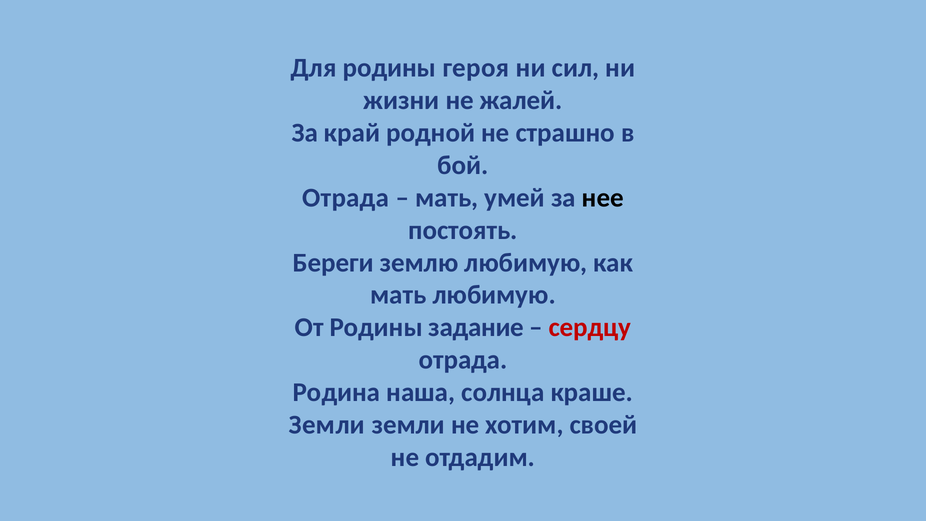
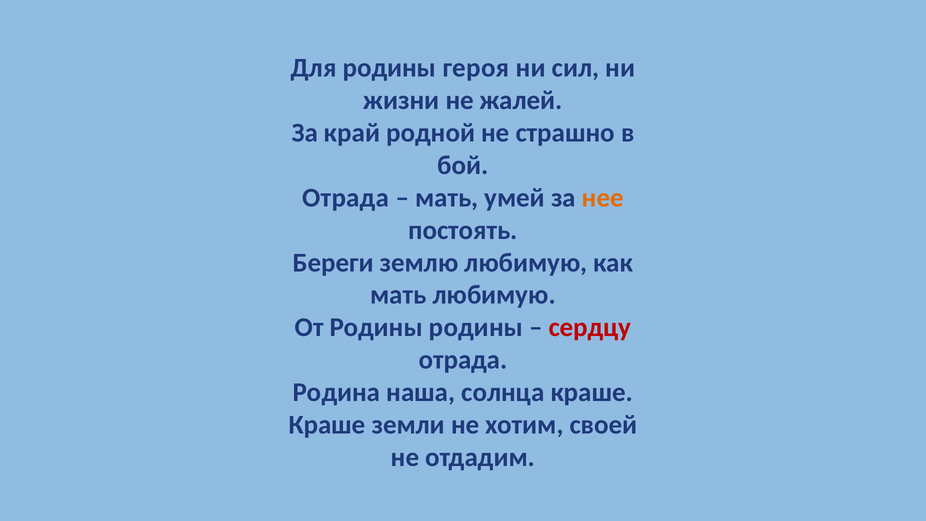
нее colour: black -> orange (603, 198)
Родины задание: задание -> родины (476, 327)
Земли: Земли -> Краше (327, 425)
